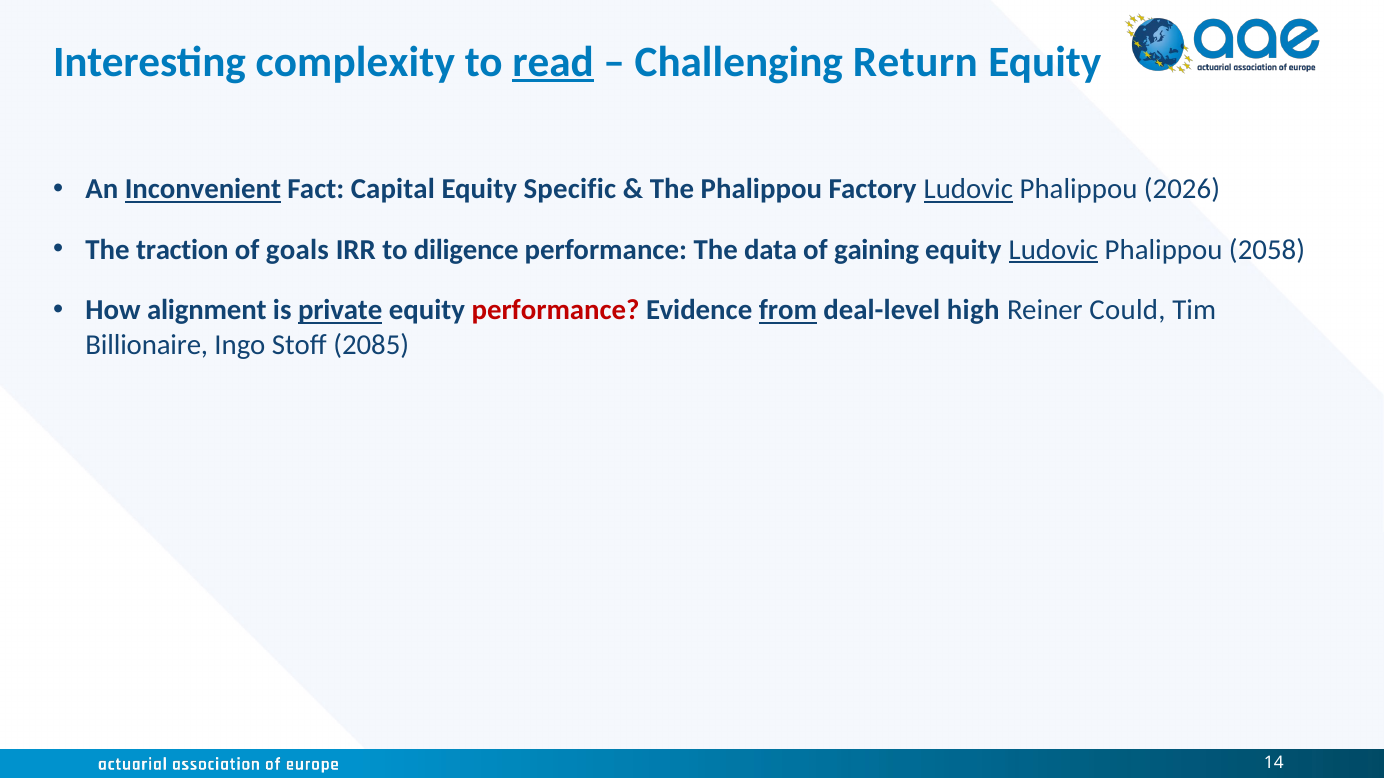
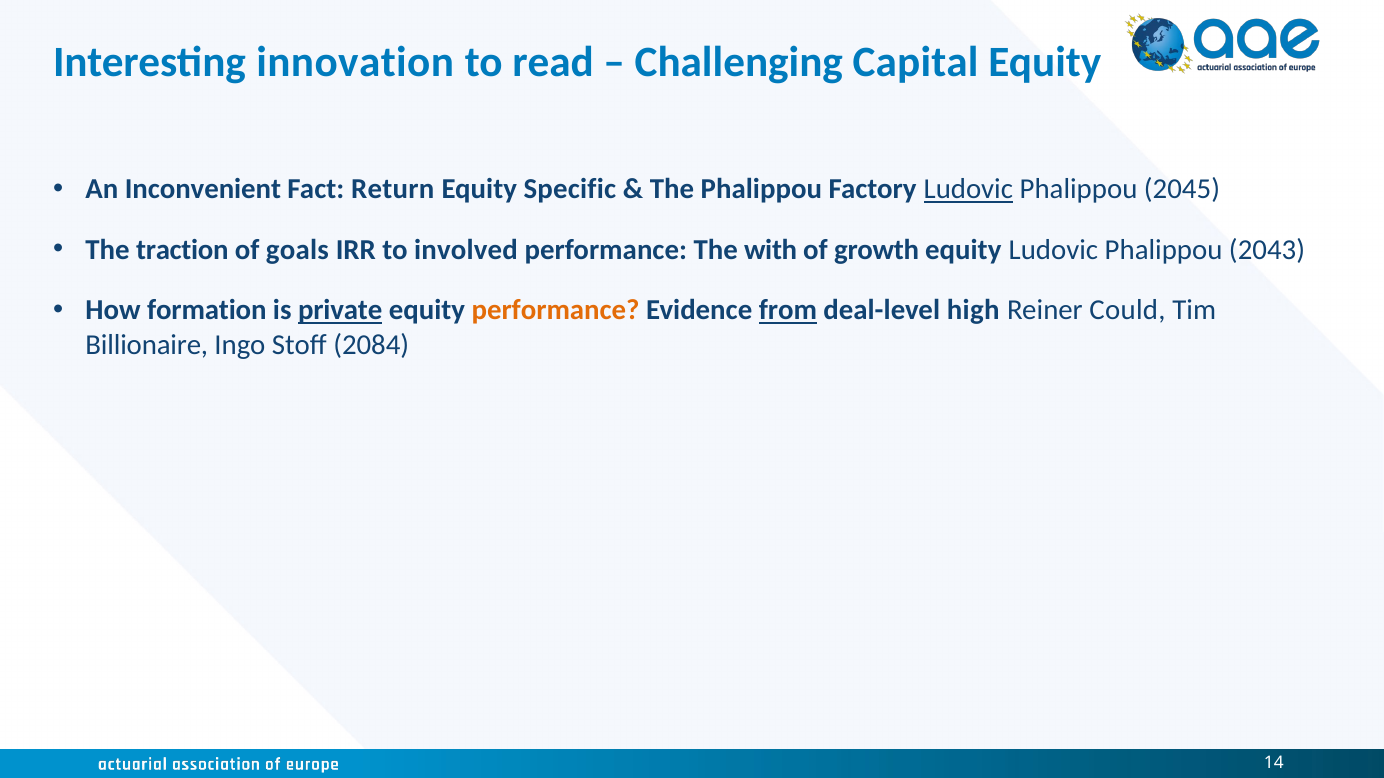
complexity: complexity -> innovation (355, 62)
read underline: present -> none (553, 62)
Return: Return -> Capital (916, 62)
Inconvenient underline: present -> none (203, 190)
Capital: Capital -> Return (393, 190)
2026: 2026 -> 2045 (1182, 190)
diligence: diligence -> involved (466, 250)
data: data -> with (771, 250)
gaining: gaining -> growth (877, 250)
Ludovic underline: present -> none (1053, 250)
2058: 2058 -> 2043 (1267, 250)
alignment: alignment -> formation (207, 311)
performance colour: red -> orange (556, 311)
2085: 2085 -> 2084 (371, 345)
